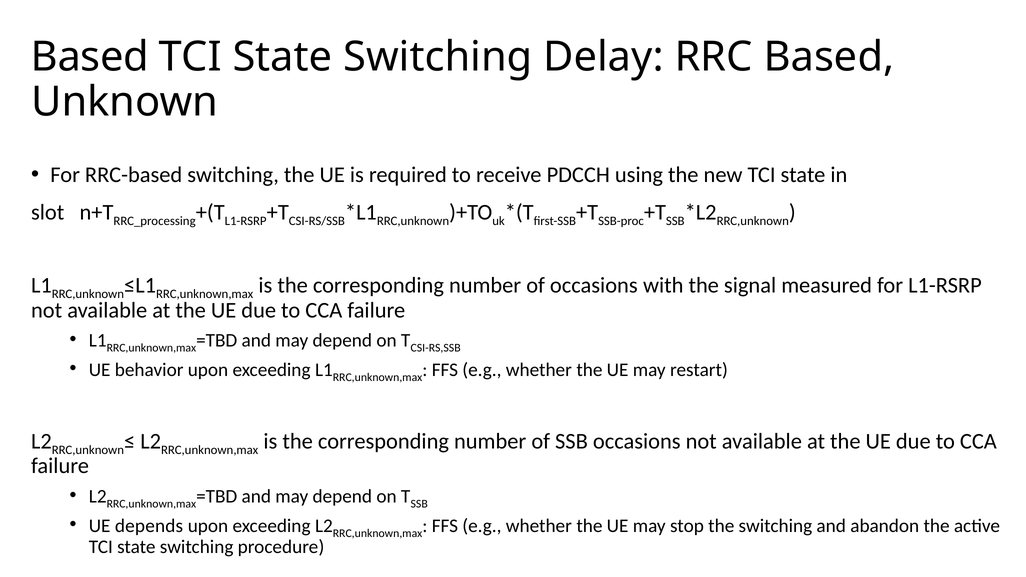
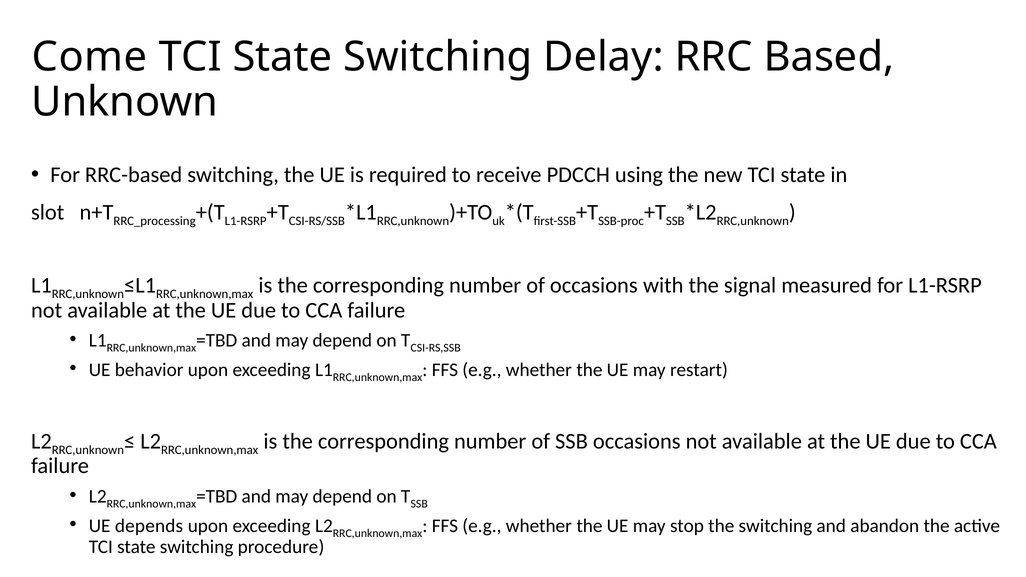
Based: Based -> Come (89, 57)
